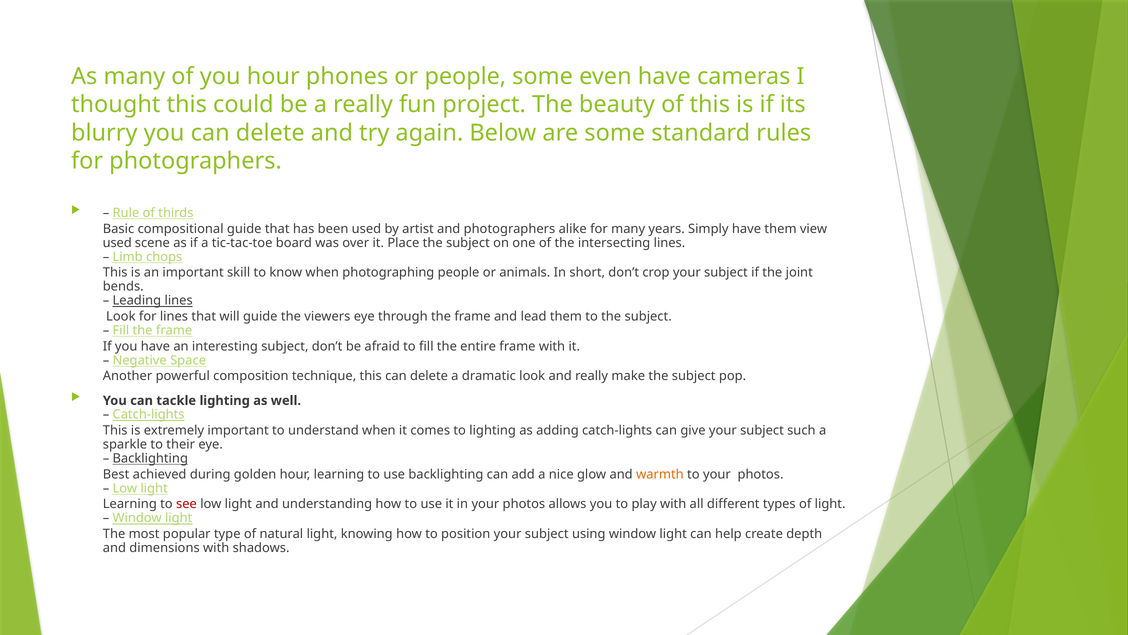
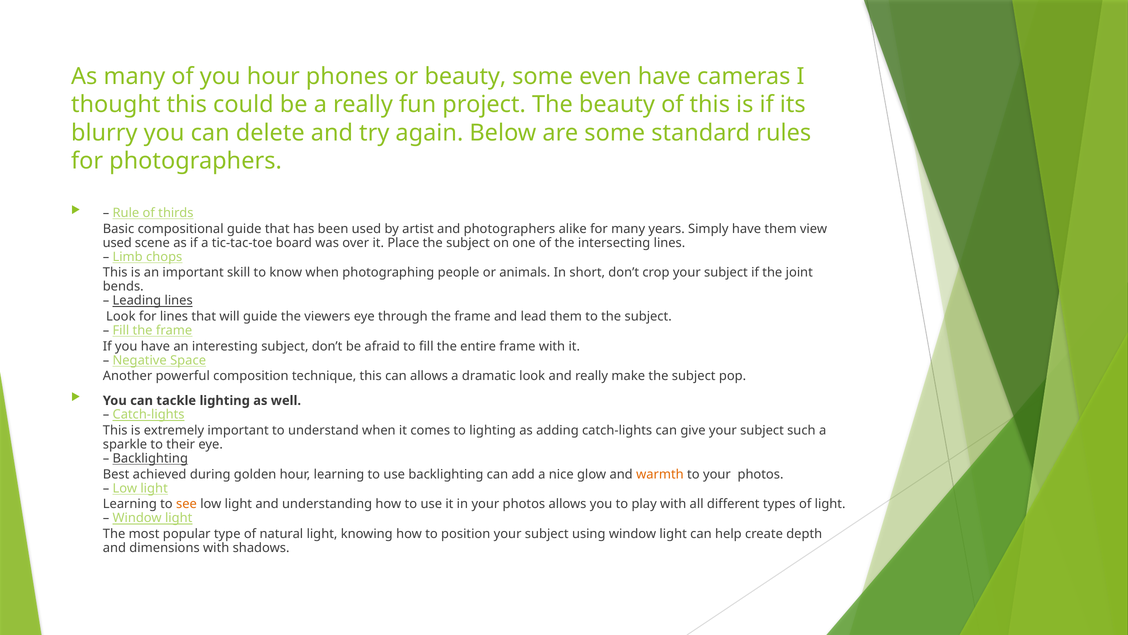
or people: people -> beauty (465, 76)
this can delete: delete -> allows (429, 376)
see colour: red -> orange (186, 504)
